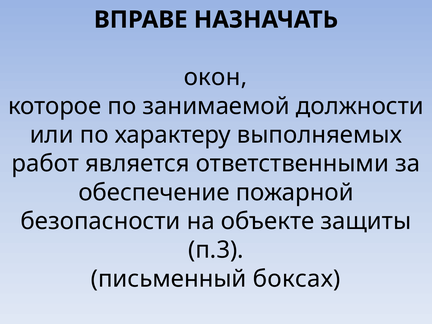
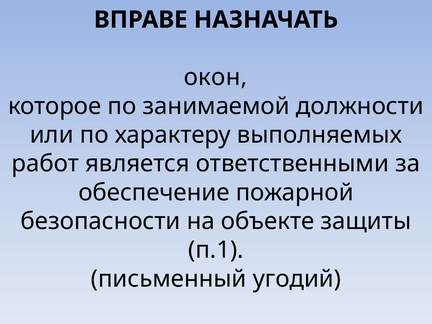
п.3: п.3 -> п.1 (216, 250)
боксах: боксах -> угодий (297, 279)
